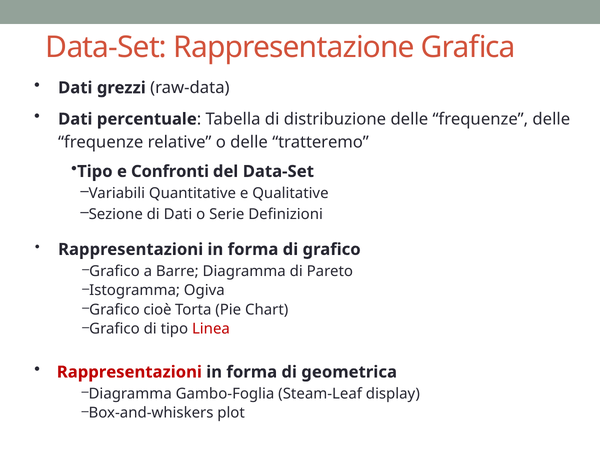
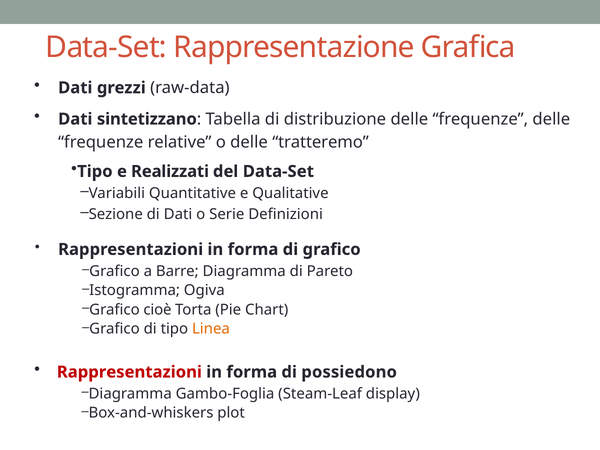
percentuale: percentuale -> sintetizzano (147, 119)
Confronti: Confronti -> Realizzati (170, 171)
Linea colour: red -> orange (211, 329)
geometrica: geometrica -> possiedono (349, 372)
